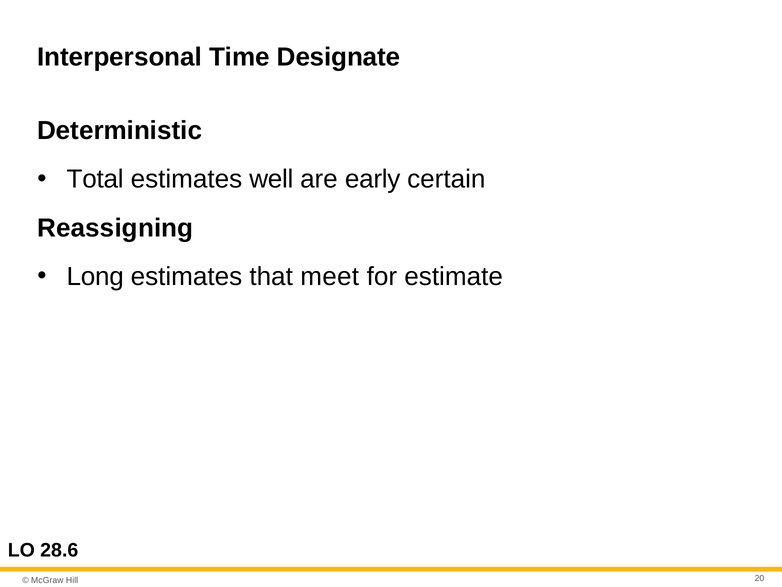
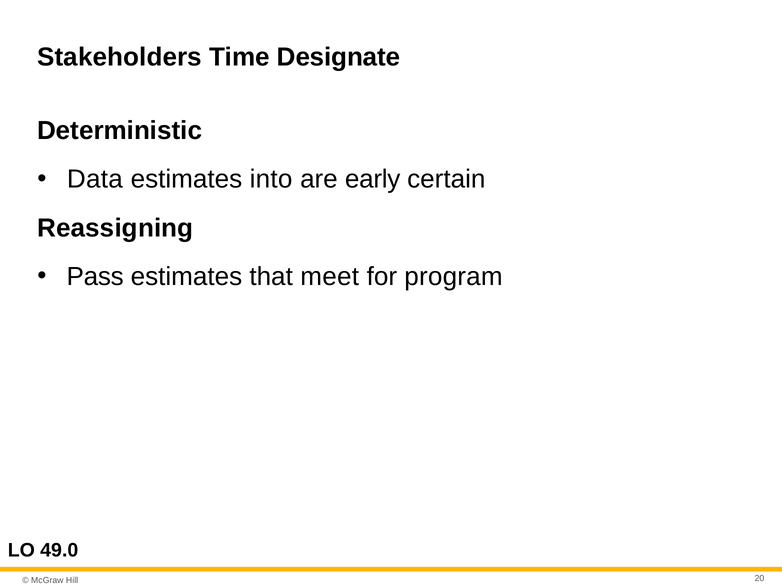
Interpersonal: Interpersonal -> Stakeholders (120, 57)
Total: Total -> Data (95, 179)
well: well -> into (271, 179)
Long: Long -> Pass (95, 276)
estimate: estimate -> program (454, 276)
28.6: 28.6 -> 49.0 (59, 550)
